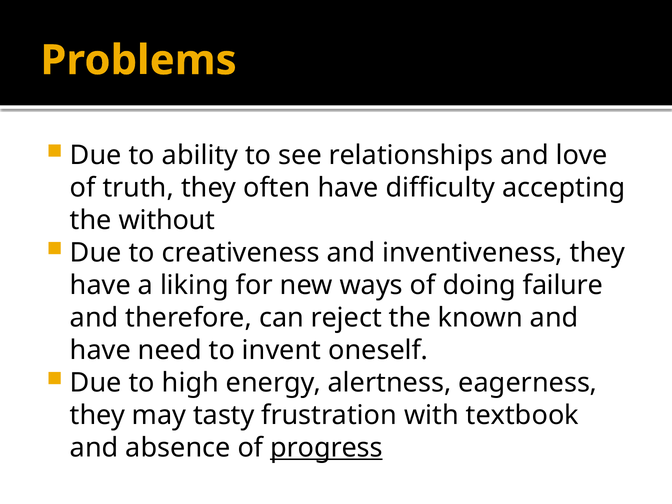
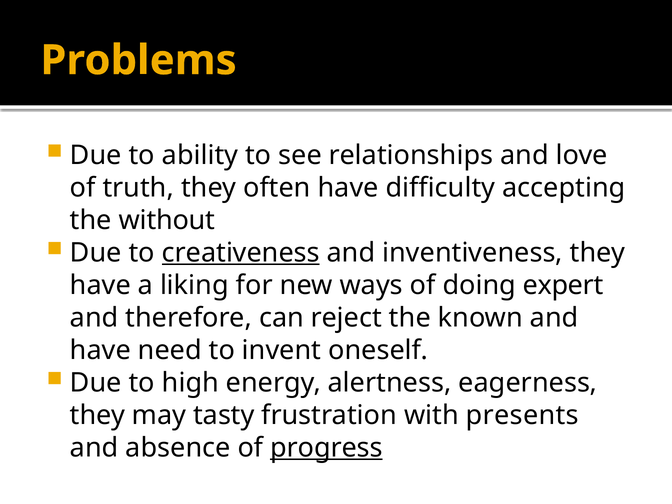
creativeness underline: none -> present (241, 253)
failure: failure -> expert (563, 285)
textbook: textbook -> presents (522, 415)
